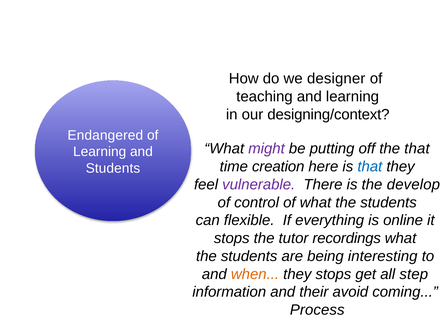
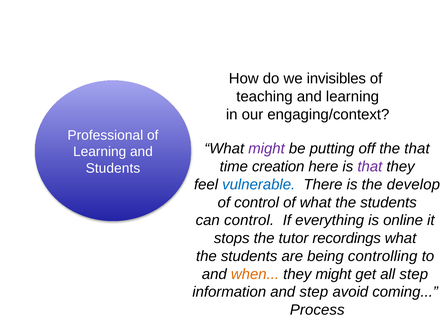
designer: designer -> invisibles (336, 79)
designing/context: designing/context -> engaging/context (328, 115)
Endangered: Endangered -> Professional (105, 135)
that colour: blue -> purple (370, 167)
vulnerable colour: purple -> blue (259, 185)
can flexible: flexible -> control (249, 220)
interesting: interesting -> controlling (383, 256)
they stops: stops -> might (333, 274)
and their: their -> step (314, 292)
